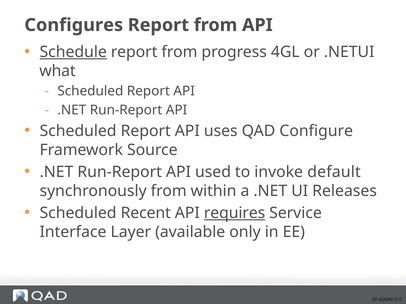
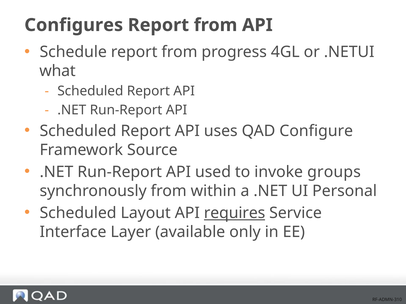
Schedule underline: present -> none (73, 52)
default: default -> groups (334, 172)
Releases: Releases -> Personal (345, 191)
Recent: Recent -> Layout (146, 213)
